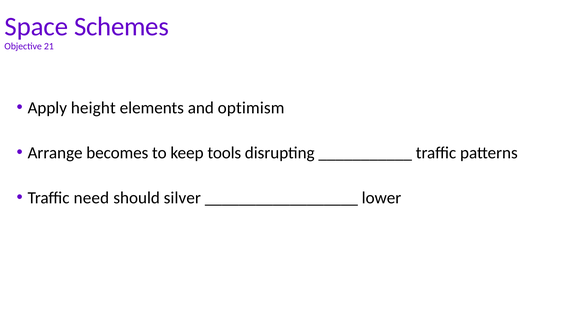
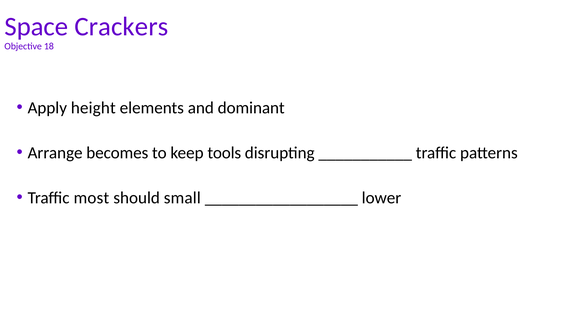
Schemes: Schemes -> Crackers (121, 26)
21: 21 -> 18 (49, 46)
optimism: optimism -> dominant (251, 108)
need: need -> most (91, 198)
silver: silver -> small (182, 198)
